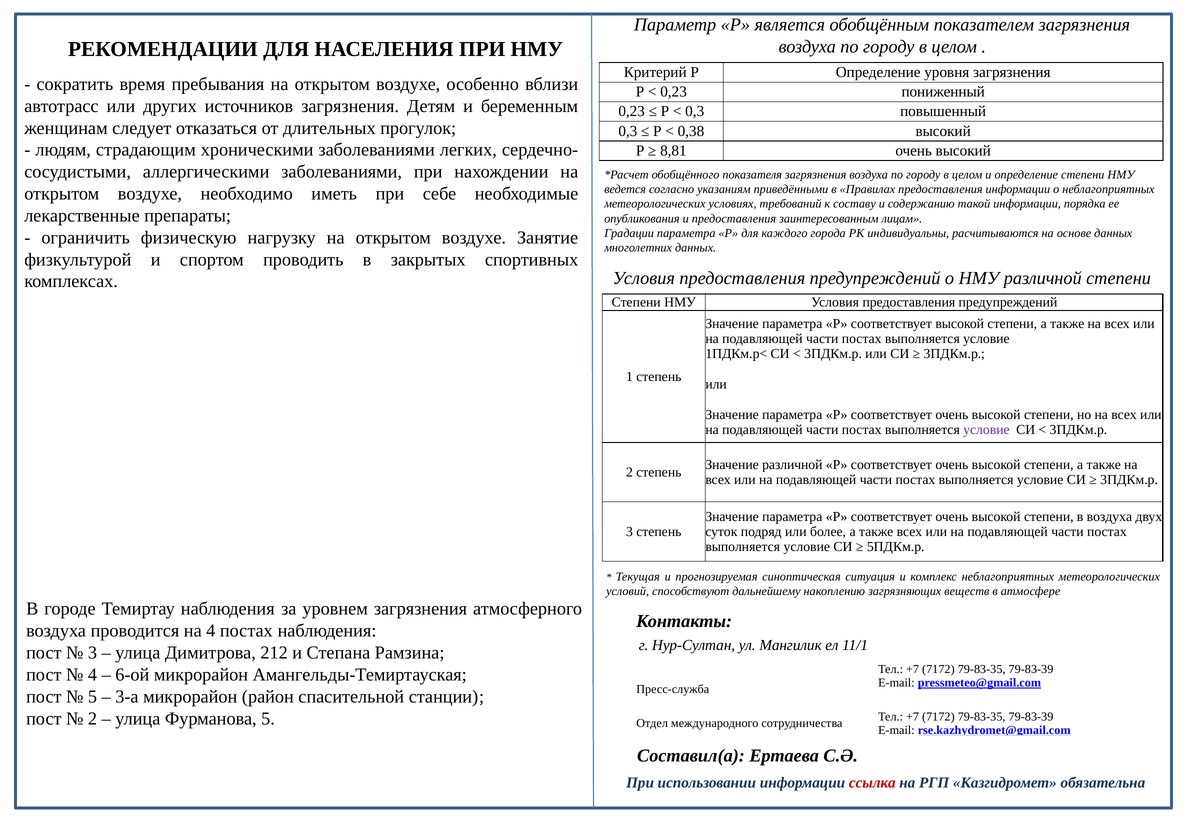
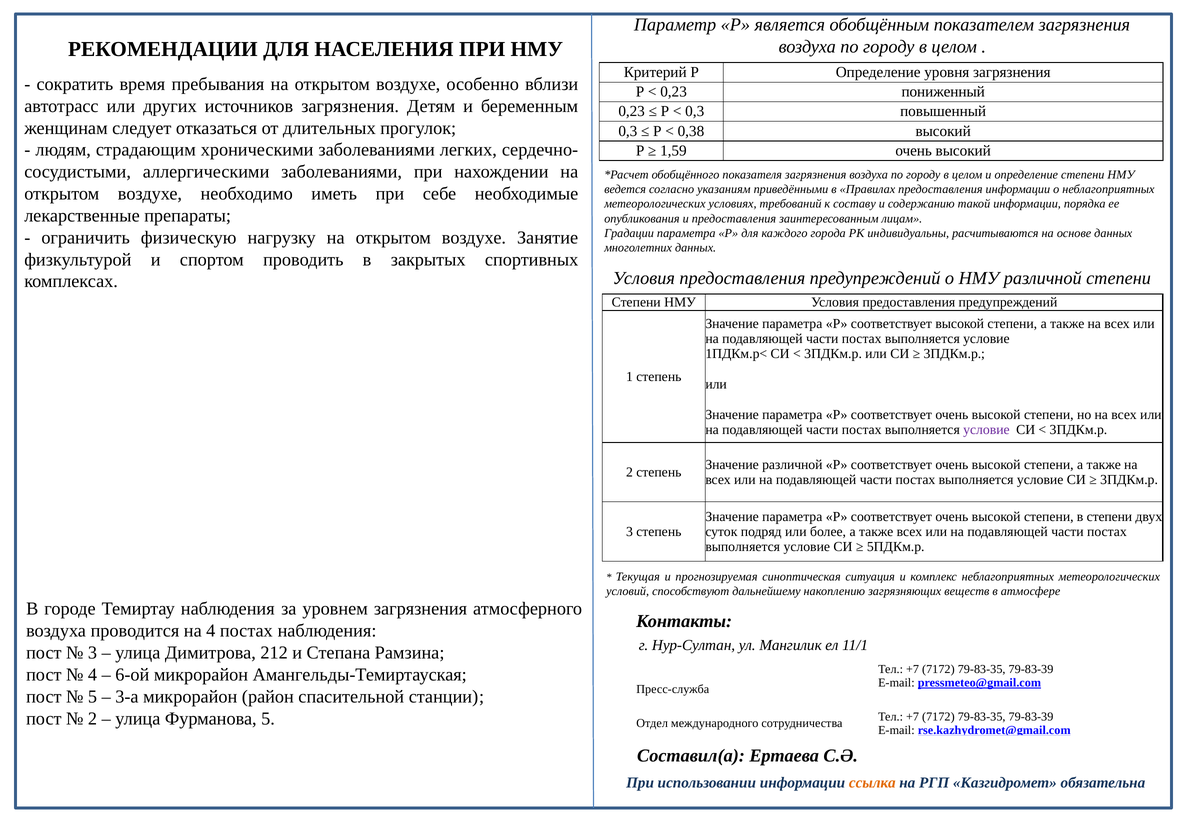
8,81: 8,81 -> 1,59 (673, 151)
в воздуха: воздуха -> степени (1109, 516)
ссылка colour: red -> orange (872, 783)
